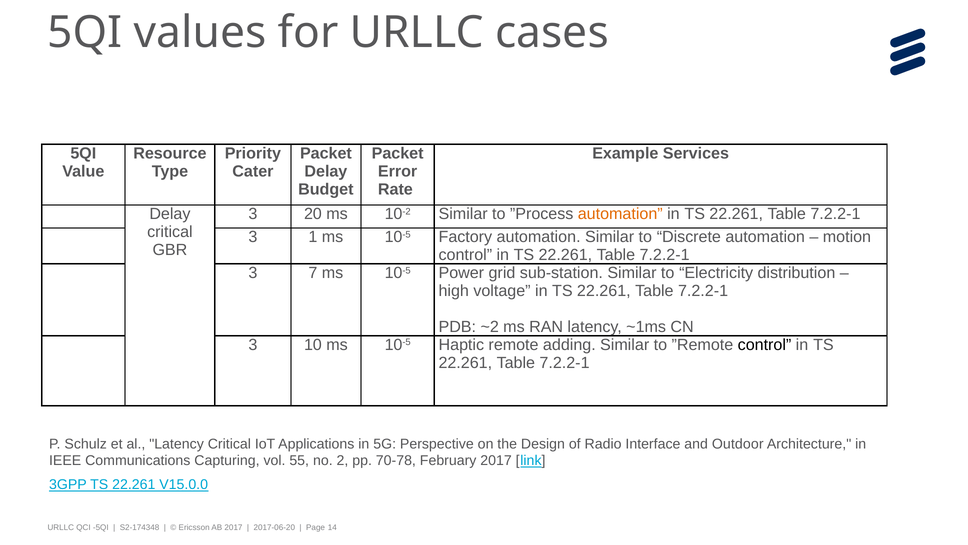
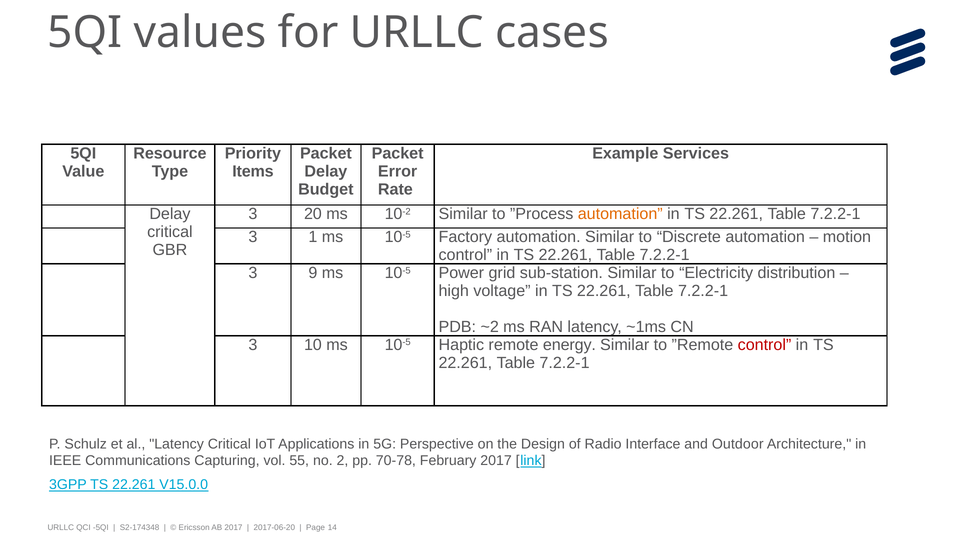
Cater: Cater -> Items (253, 171)
7: 7 -> 9 (313, 273)
adding: adding -> energy (569, 345)
control colour: black -> red (765, 345)
